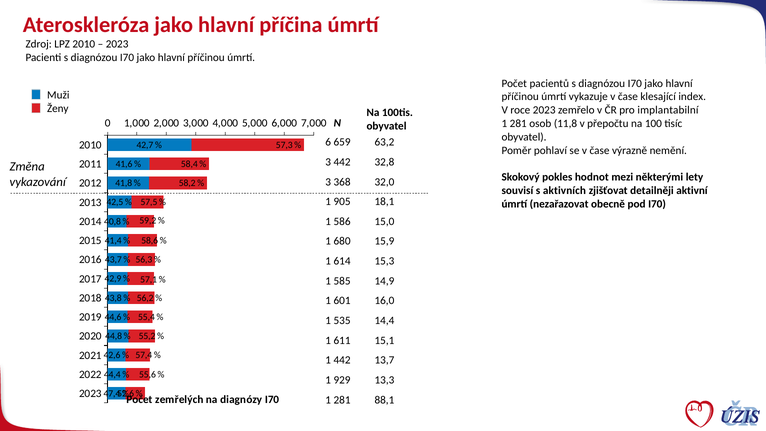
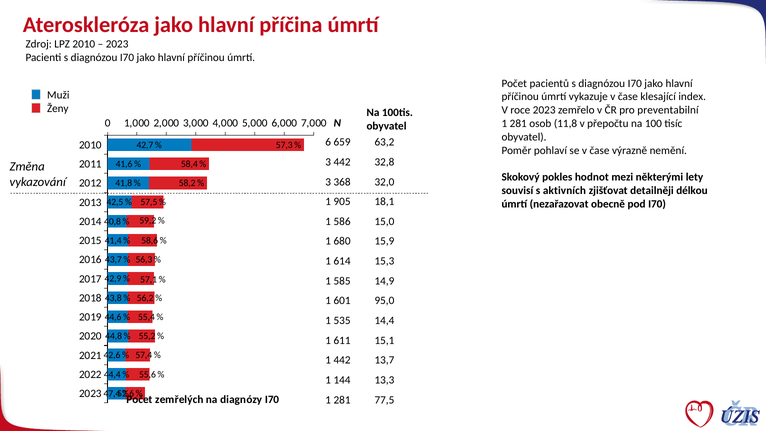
implantabilní: implantabilní -> preventabilní (668, 110)
aktivní: aktivní -> délkou (692, 191)
16,0: 16,0 -> 95,0 (384, 301)
929: 929 -> 144 (342, 380)
88,1: 88,1 -> 77,5 (384, 400)
